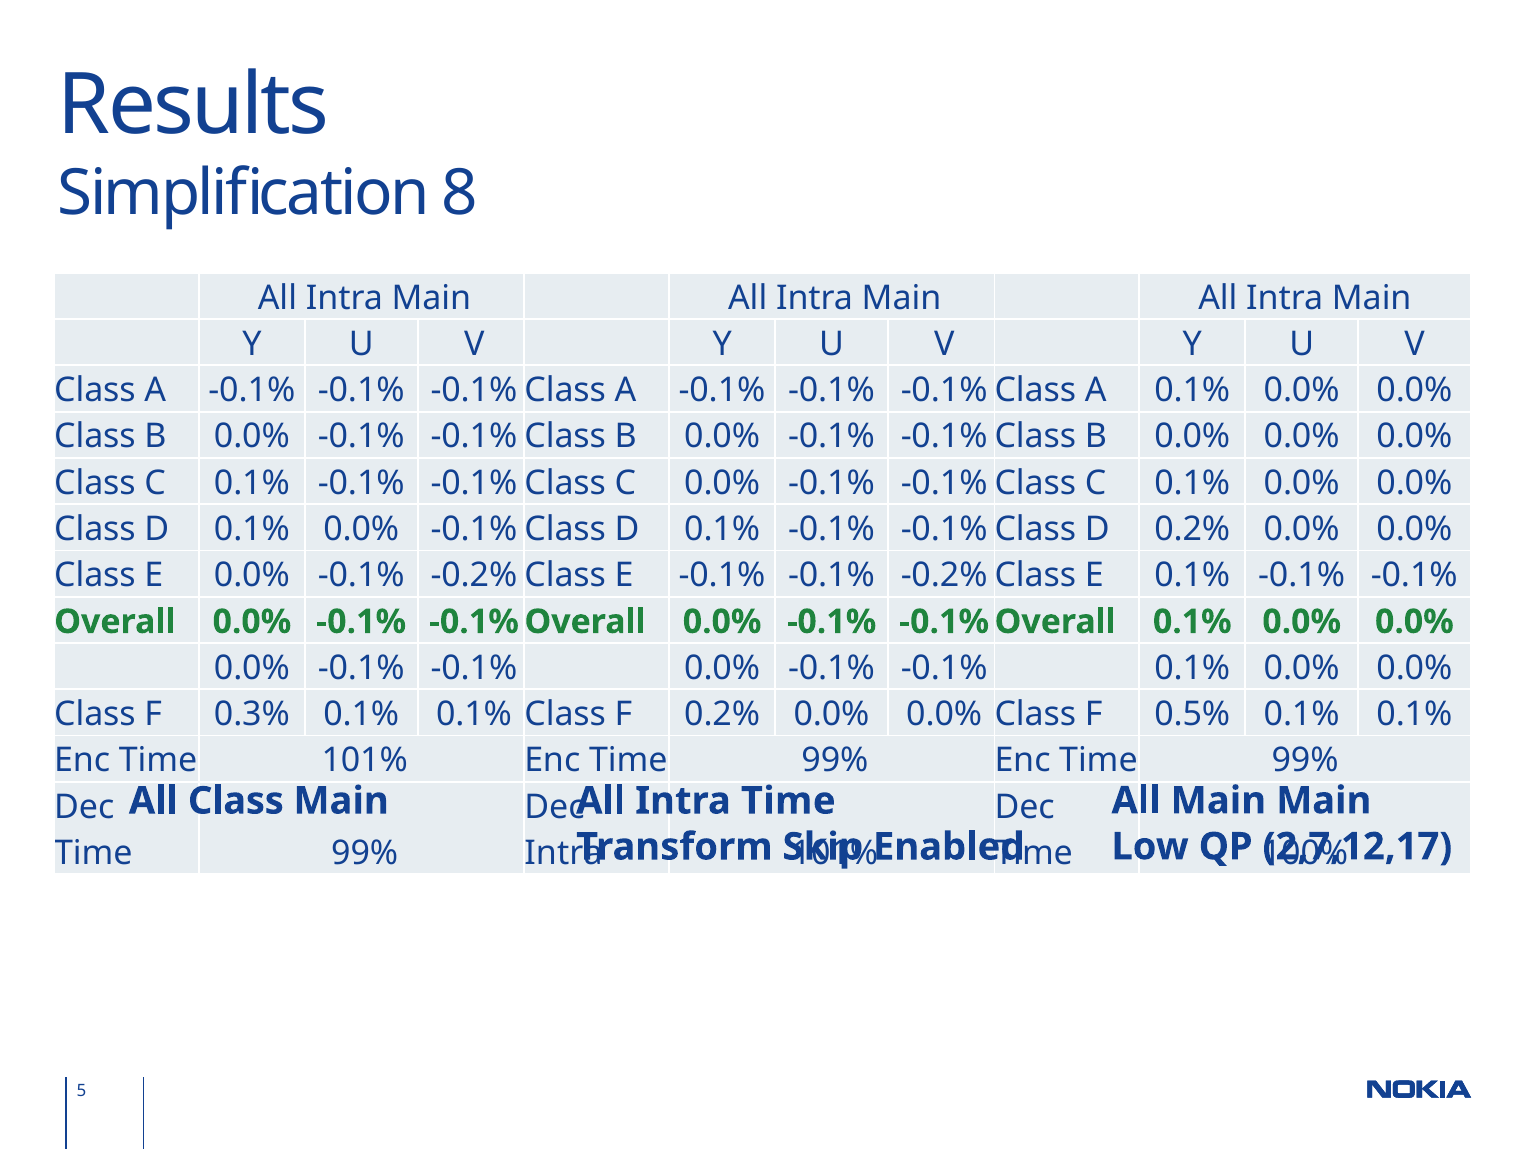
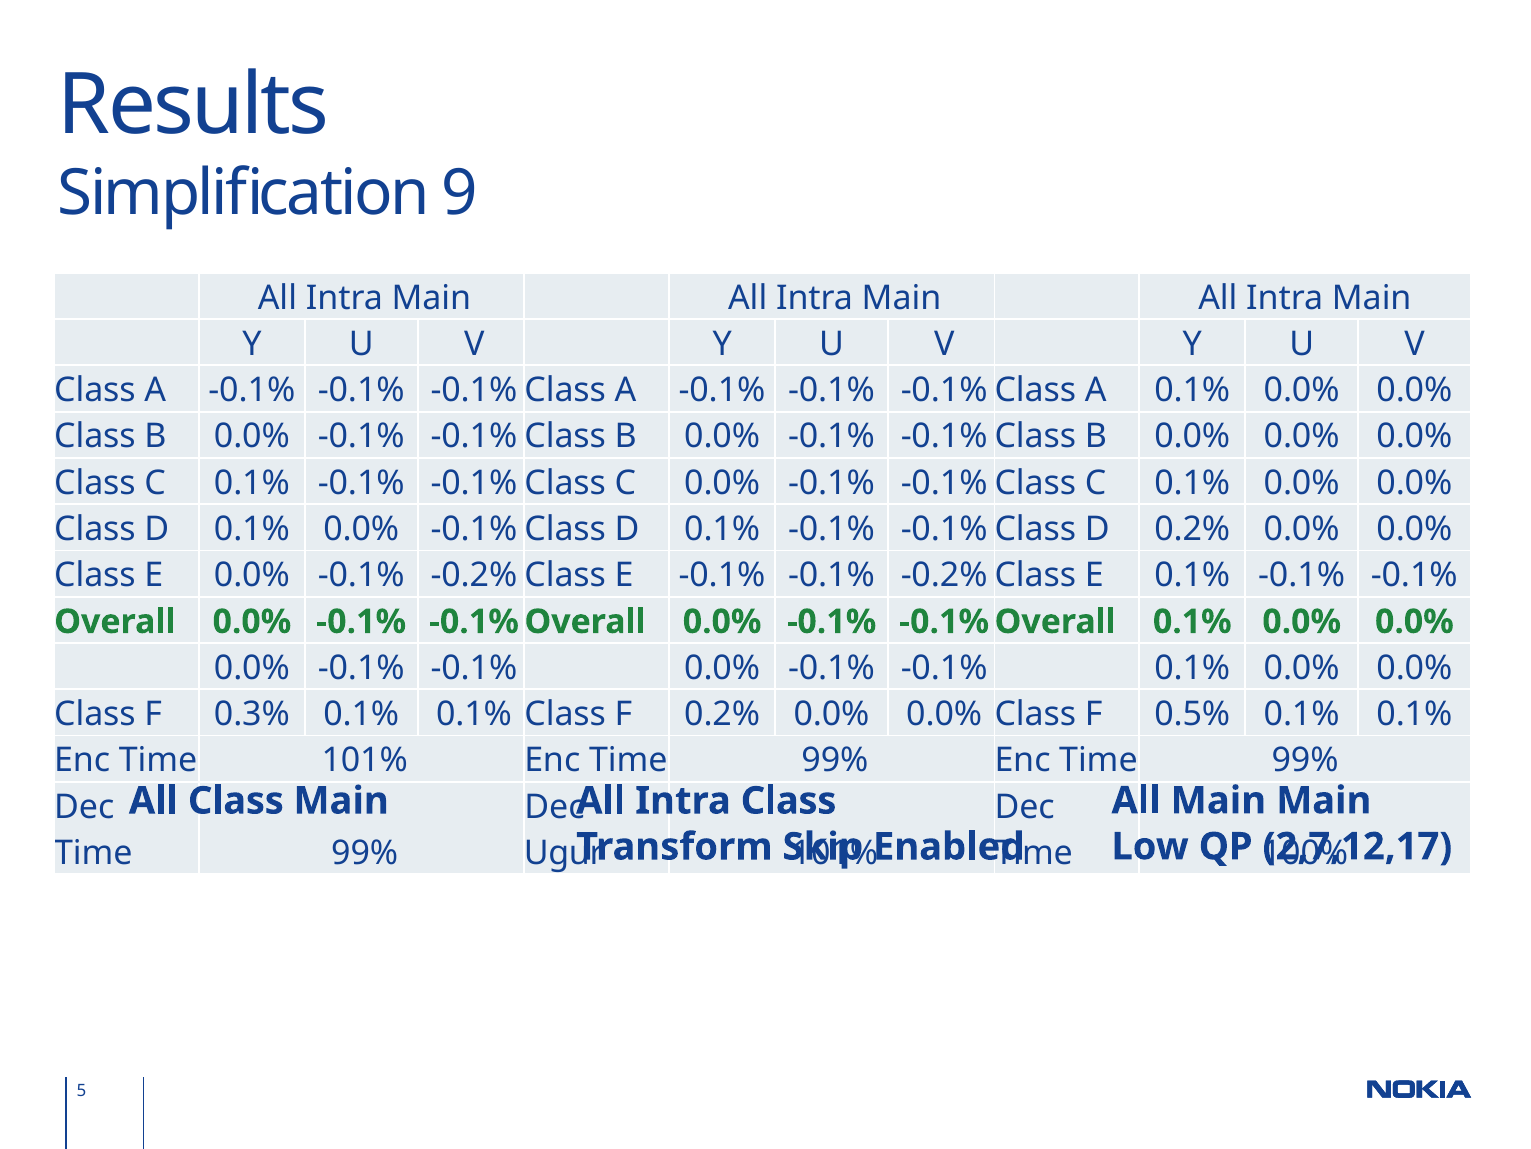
8: 8 -> 9 (460, 193)
Intra Time: Time -> Class (789, 800)
Intra: Intra -> Ugur (564, 852)
